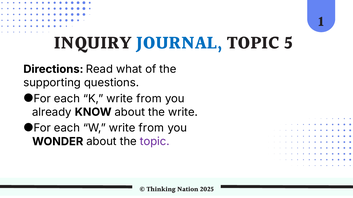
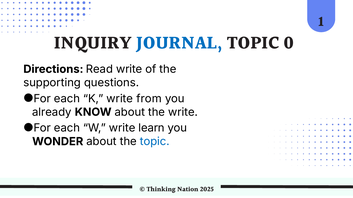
5: 5 -> 0 (289, 44)
Read what: what -> write (129, 69)
W write from: from -> learn (151, 128)
topic colour: purple -> blue (155, 142)
